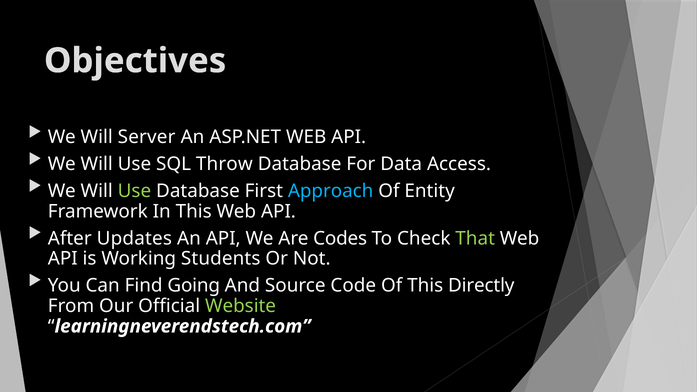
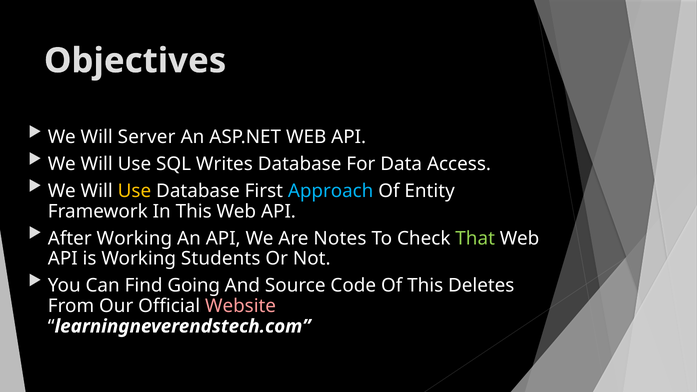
Throw: Throw -> Writes (224, 164)
Use colour: light green -> yellow (134, 191)
After Updates: Updates -> Working (134, 238)
Codes: Codes -> Notes (340, 238)
Directly: Directly -> Deletes (481, 286)
Website colour: light green -> pink (241, 306)
